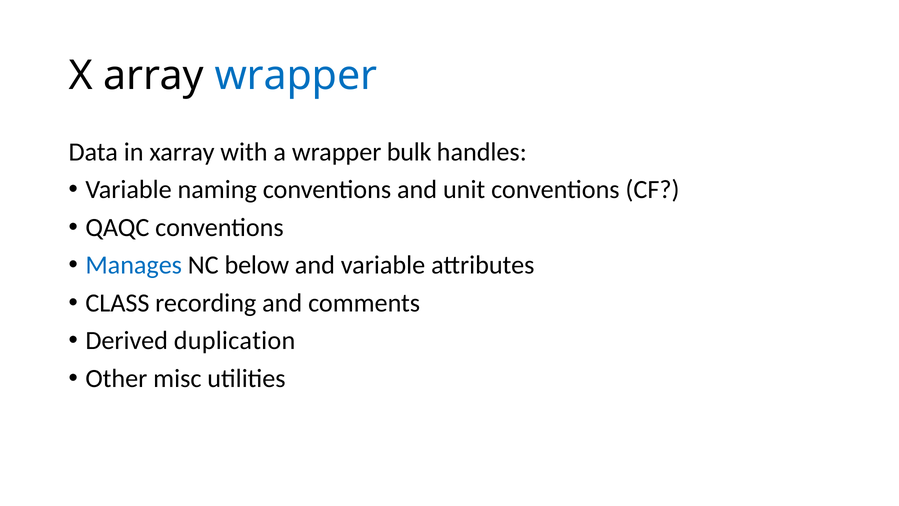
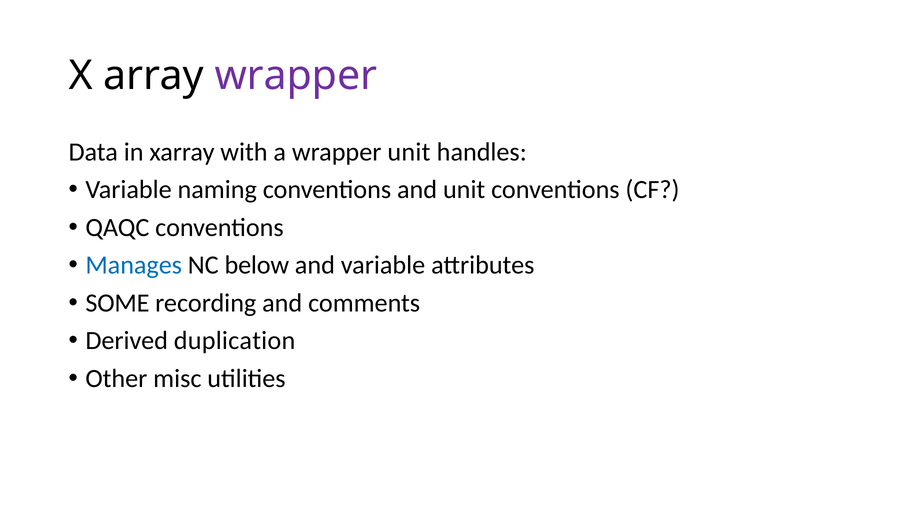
wrapper colour: blue -> purple (296, 76)
wrapper bulk: bulk -> unit (409, 152)
CLASS: CLASS -> SOME (117, 303)
